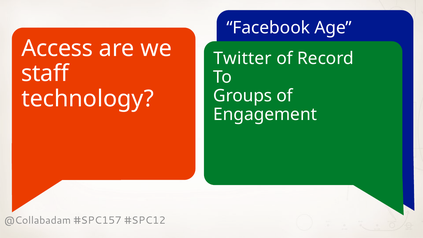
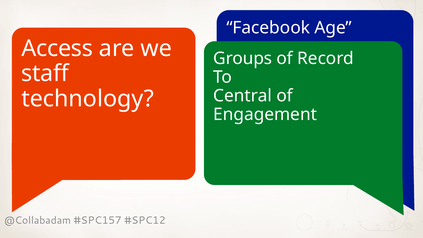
Twitter: Twitter -> Groups (243, 58)
Groups: Groups -> Central (243, 96)
